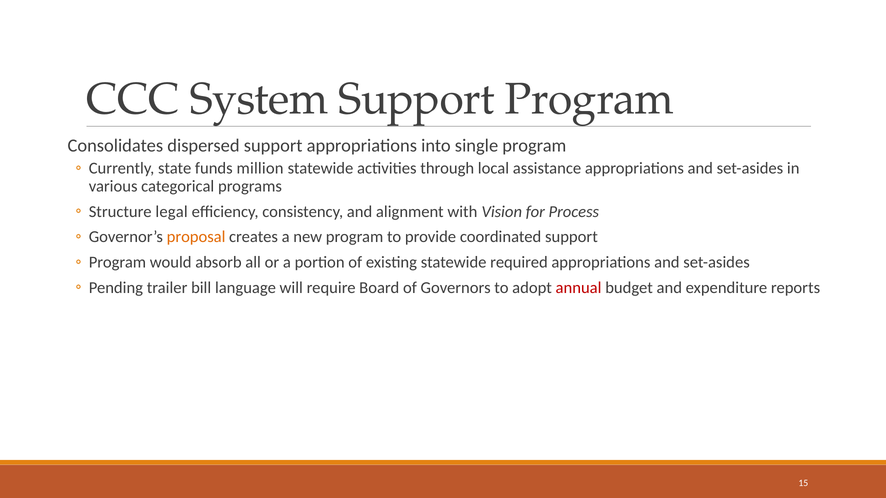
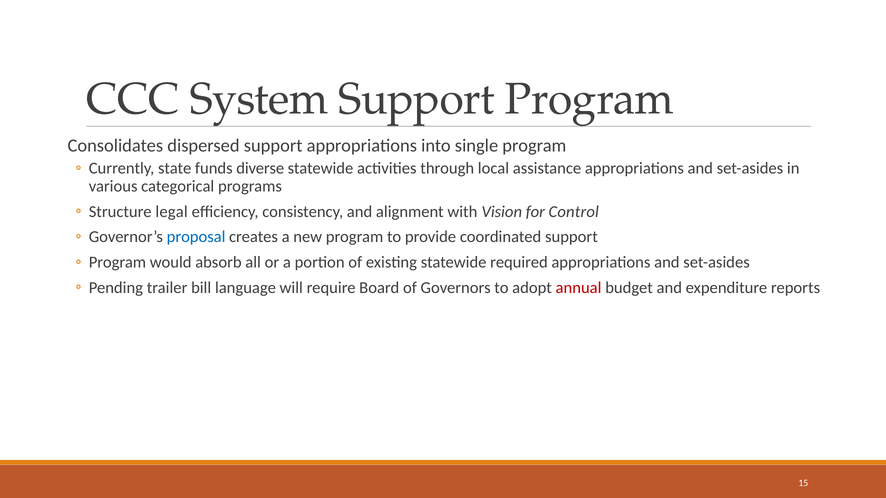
million: million -> diverse (260, 169)
Process: Process -> Control (574, 212)
proposal colour: orange -> blue (196, 237)
